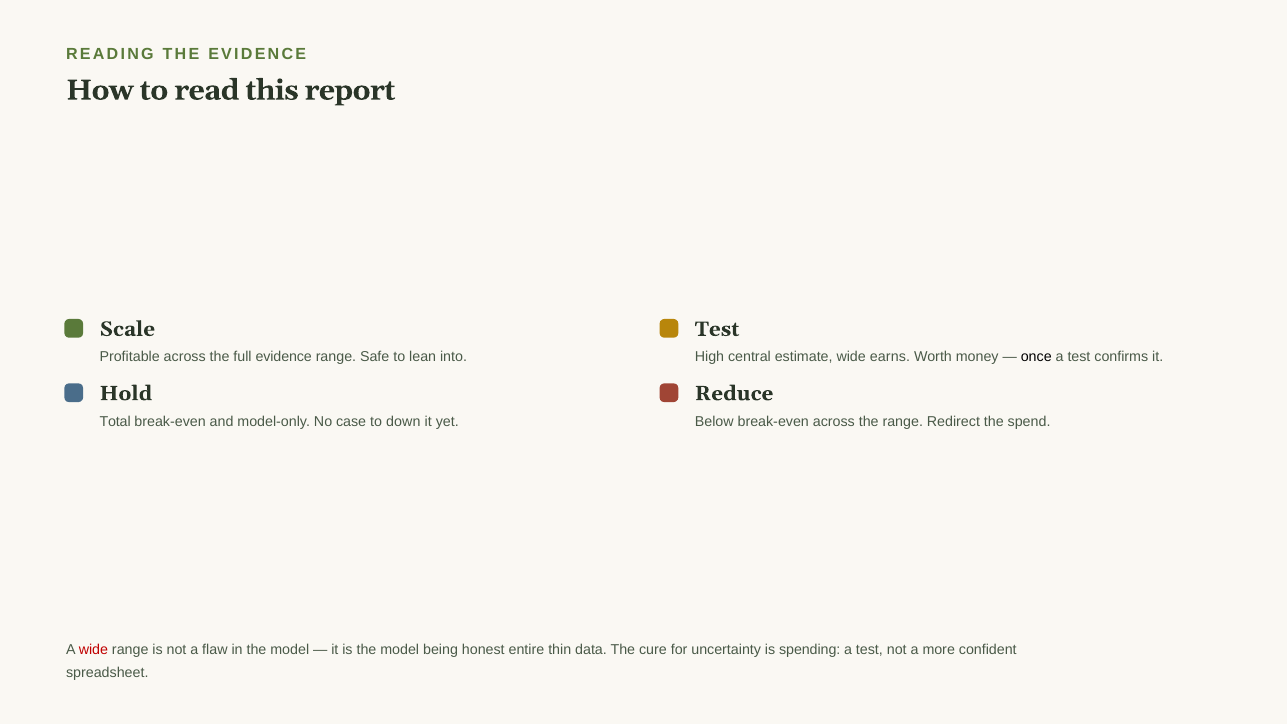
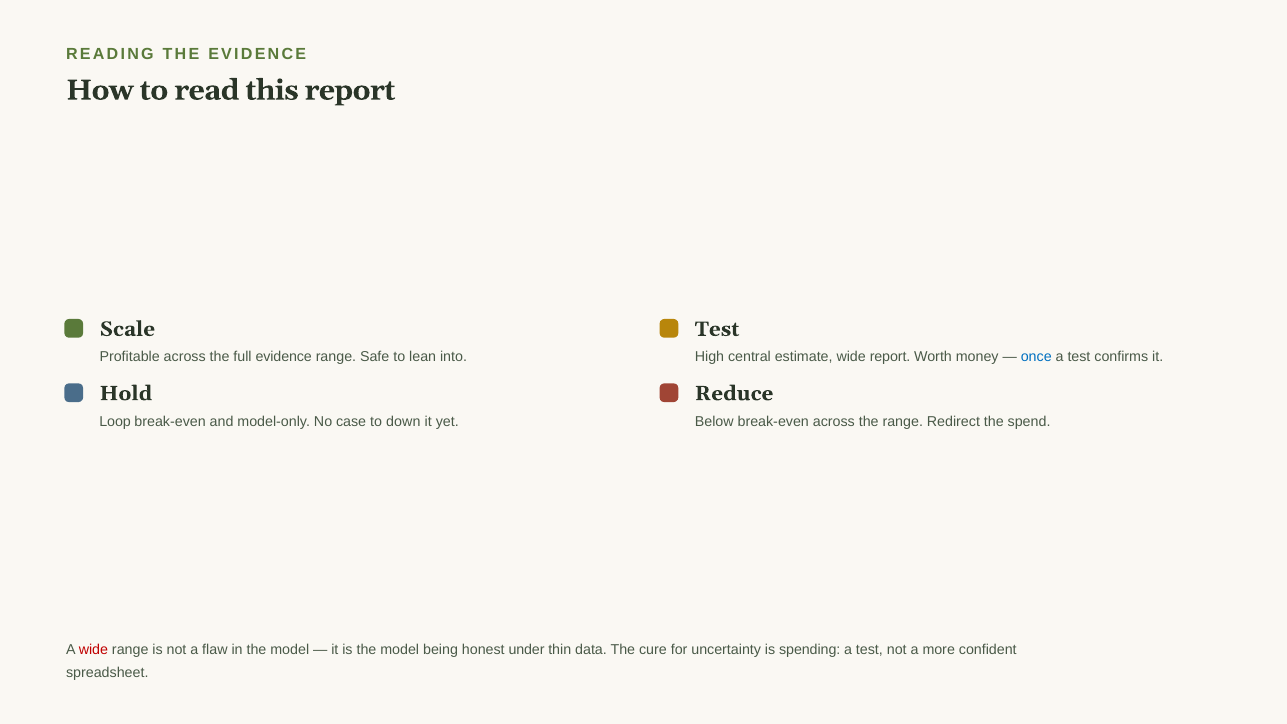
wide earns: earns -> report (890, 357)
once colour: black -> blue (1036, 357)
Total: Total -> Loop (115, 421)
entire: entire -> under (527, 650)
